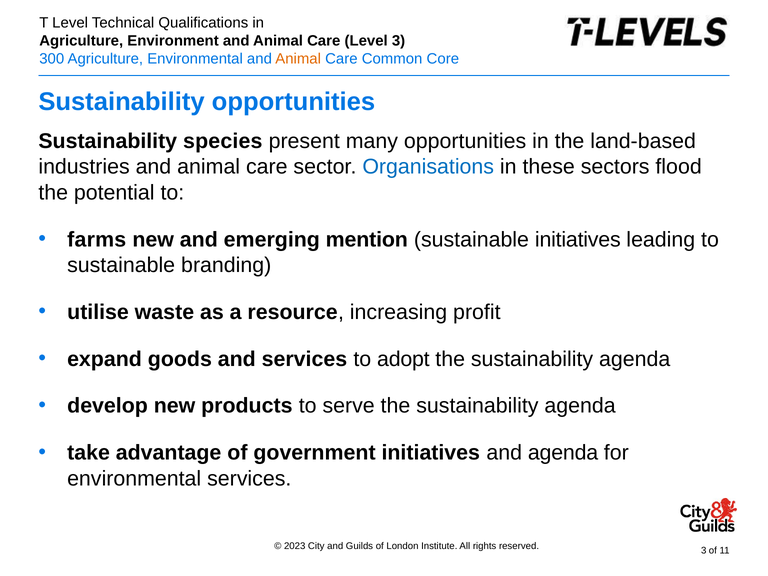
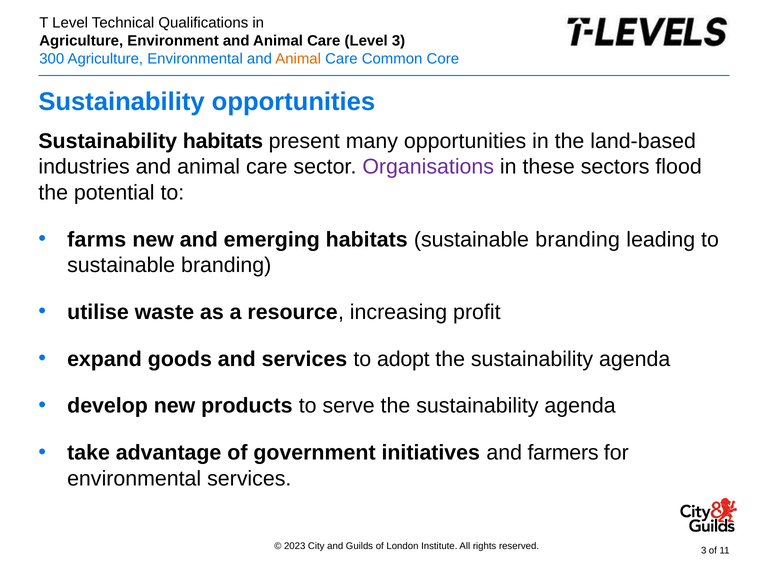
Sustainability species: species -> habitats (223, 141)
Organisations colour: blue -> purple (428, 167)
emerging mention: mention -> habitats (367, 239)
initiatives: initiatives -> branding (578, 239)
and agenda: agenda -> farmers (563, 453)
